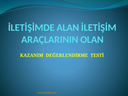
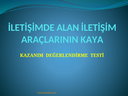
OLAN: OLAN -> KAYA (92, 40)
